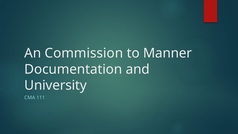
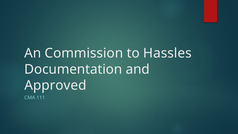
Manner: Manner -> Hassles (167, 53)
University: University -> Approved (55, 85)
